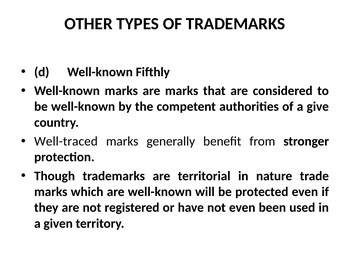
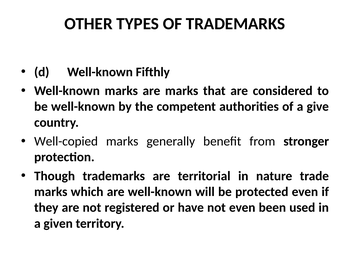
Well-traced: Well-traced -> Well-copied (66, 141)
